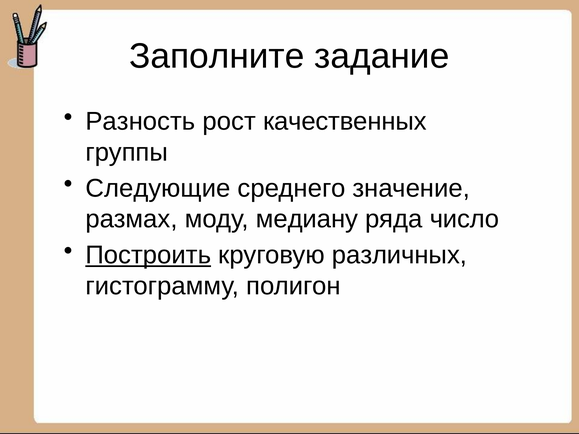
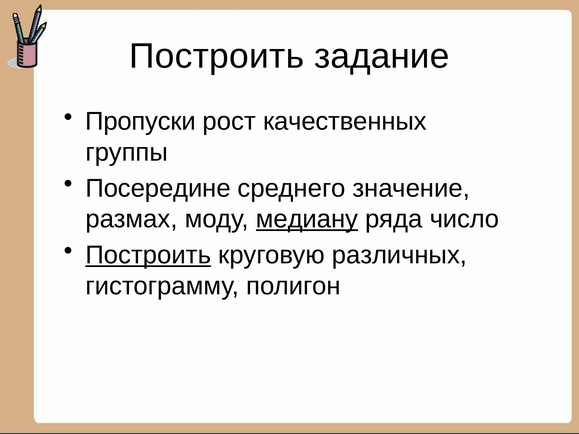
Заполните: Заполните -> Построить (217, 56)
Разность: Разность -> Пропуски (141, 121)
Следующие: Следующие -> Посередине (158, 188)
медиану underline: none -> present (307, 219)
